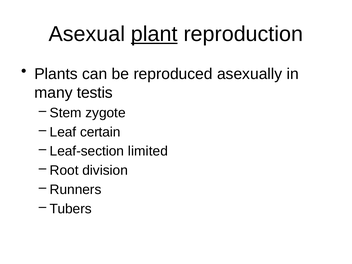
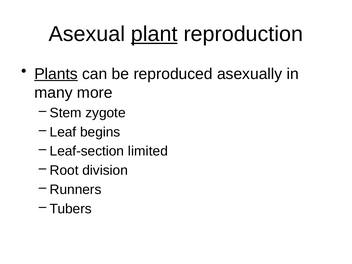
Plants underline: none -> present (56, 74)
testis: testis -> more (95, 93)
certain: certain -> begins (100, 132)
